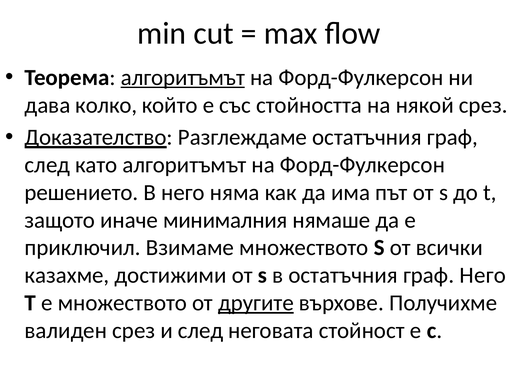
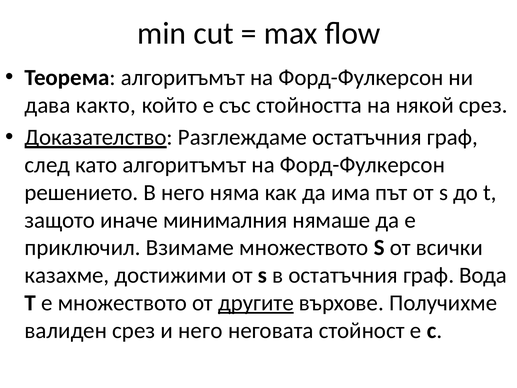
алгоритъмът underline: present -> none (183, 77)
колко: колко -> както (106, 105)
граф Него: Него -> Вода (483, 275)
и след: след -> него (200, 330)
